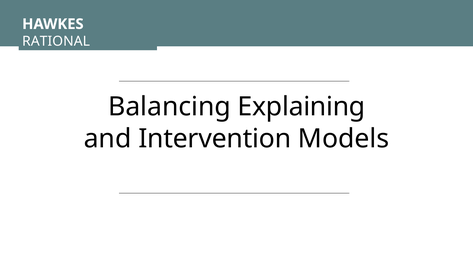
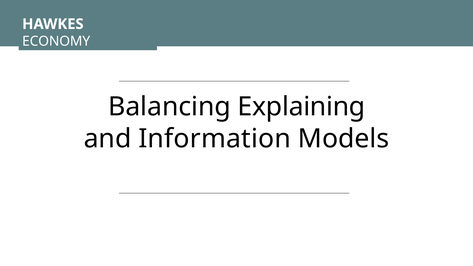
RATIONAL: RATIONAL -> ECONOMY (56, 41)
Intervention: Intervention -> Information (215, 139)
